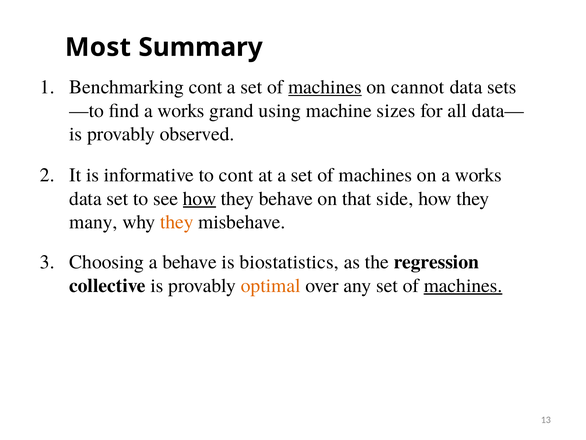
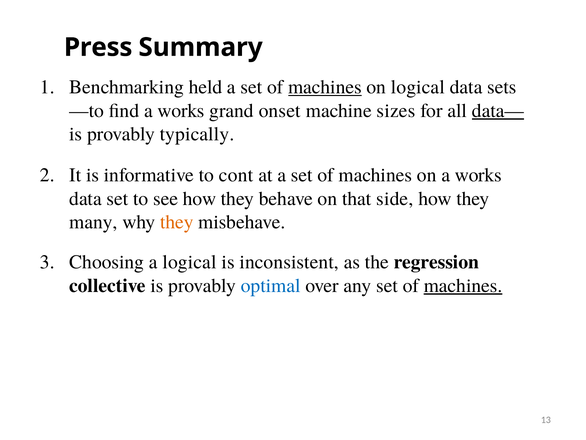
Most: Most -> Press (98, 47)
Benchmarking cont: cont -> held (205, 87)
on cannot: cannot -> logical (418, 87)
using: using -> onset (280, 110)
data— underline: none -> present (498, 110)
observed: observed -> typically (197, 134)
how underline: present -> none (200, 198)
a behave: behave -> logical (190, 262)
biostatistics: biostatistics -> inconsistent (289, 262)
optimal colour: orange -> blue (271, 285)
